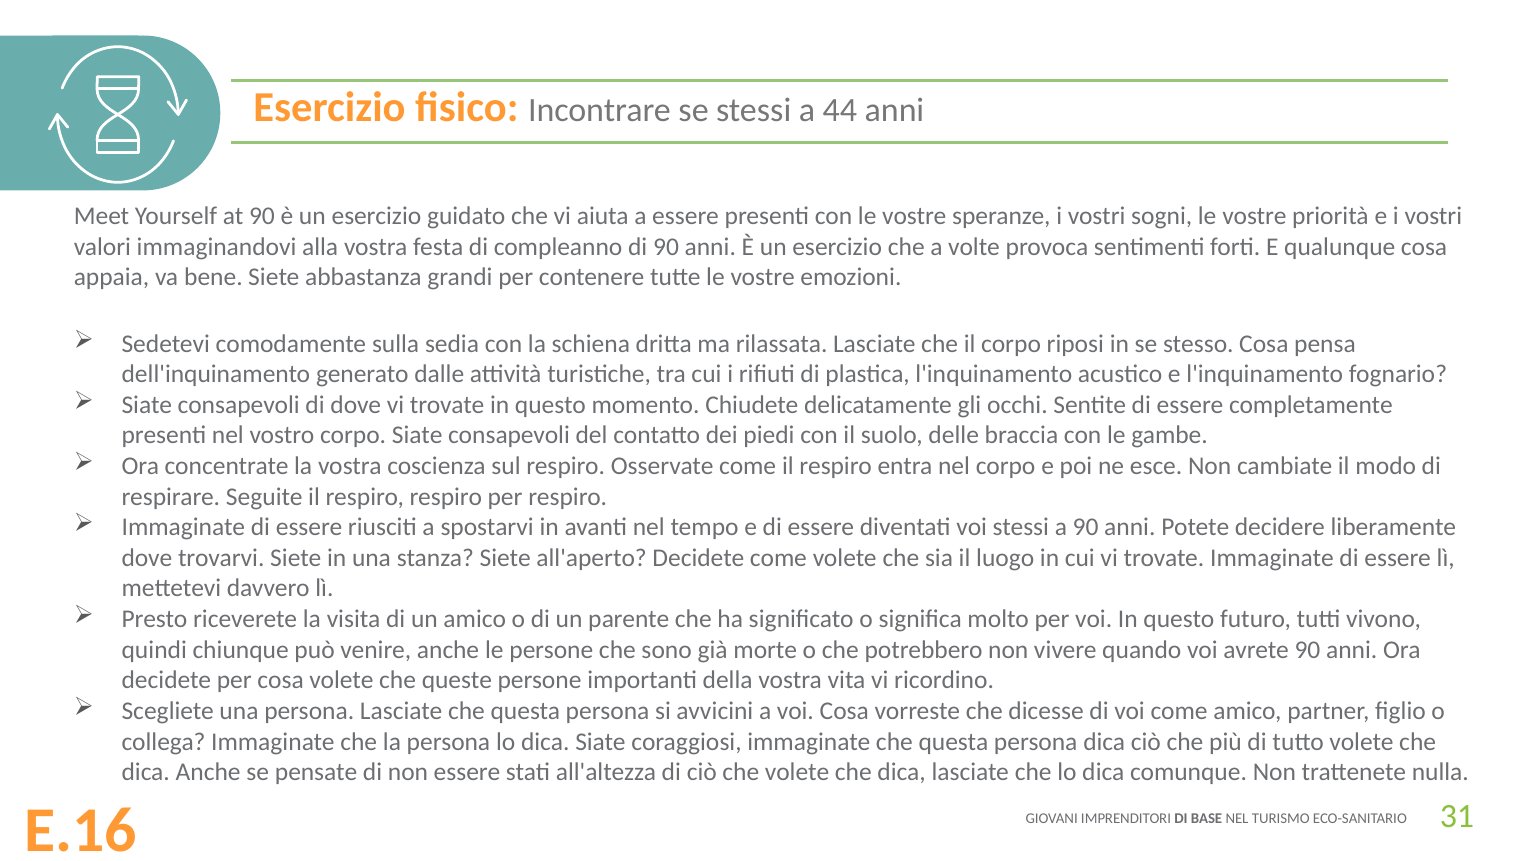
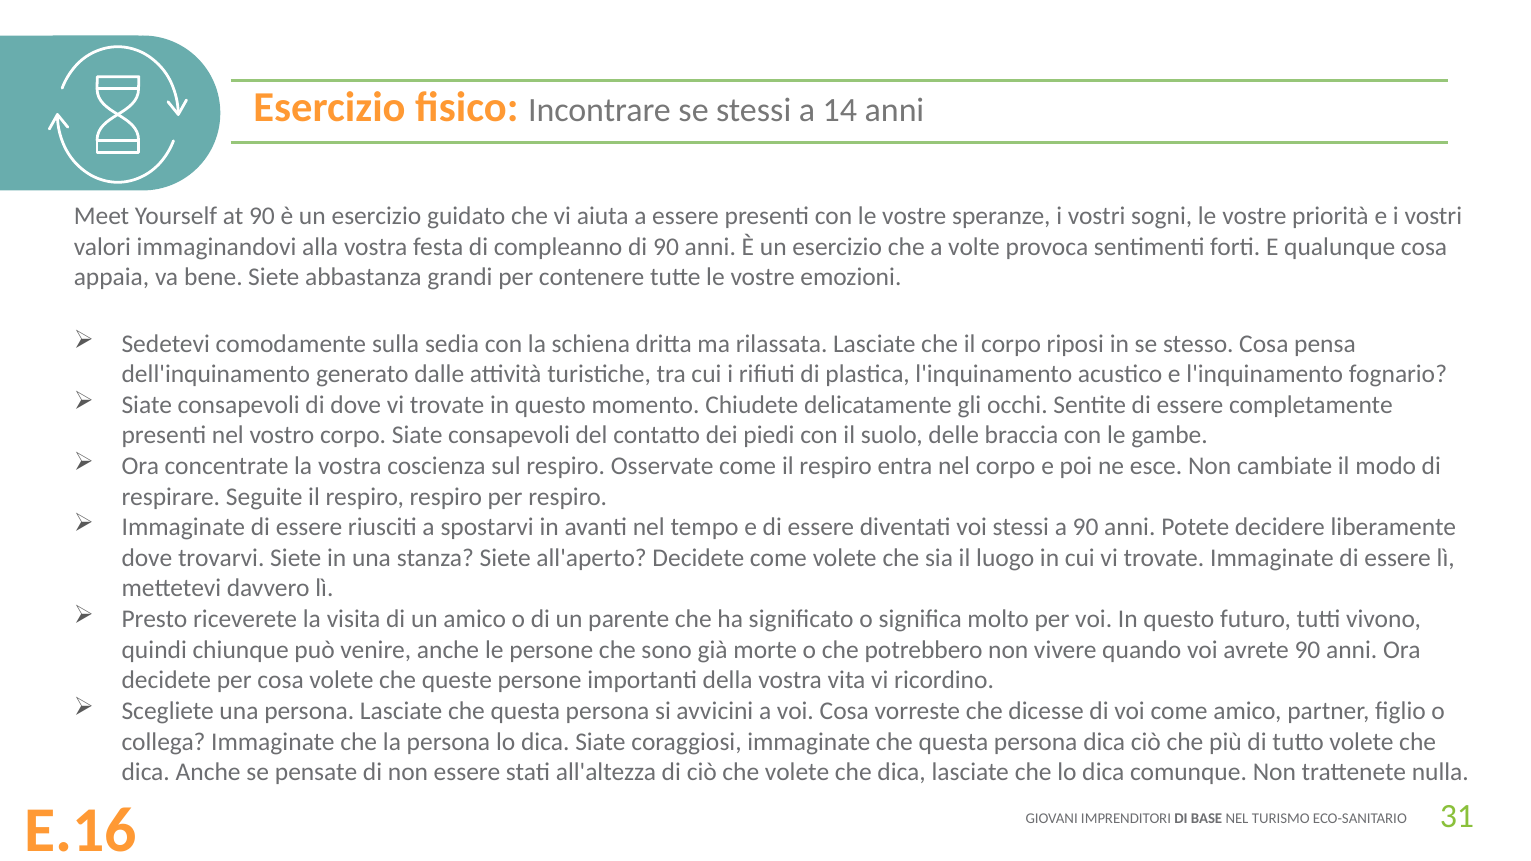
44: 44 -> 14 (840, 111)
